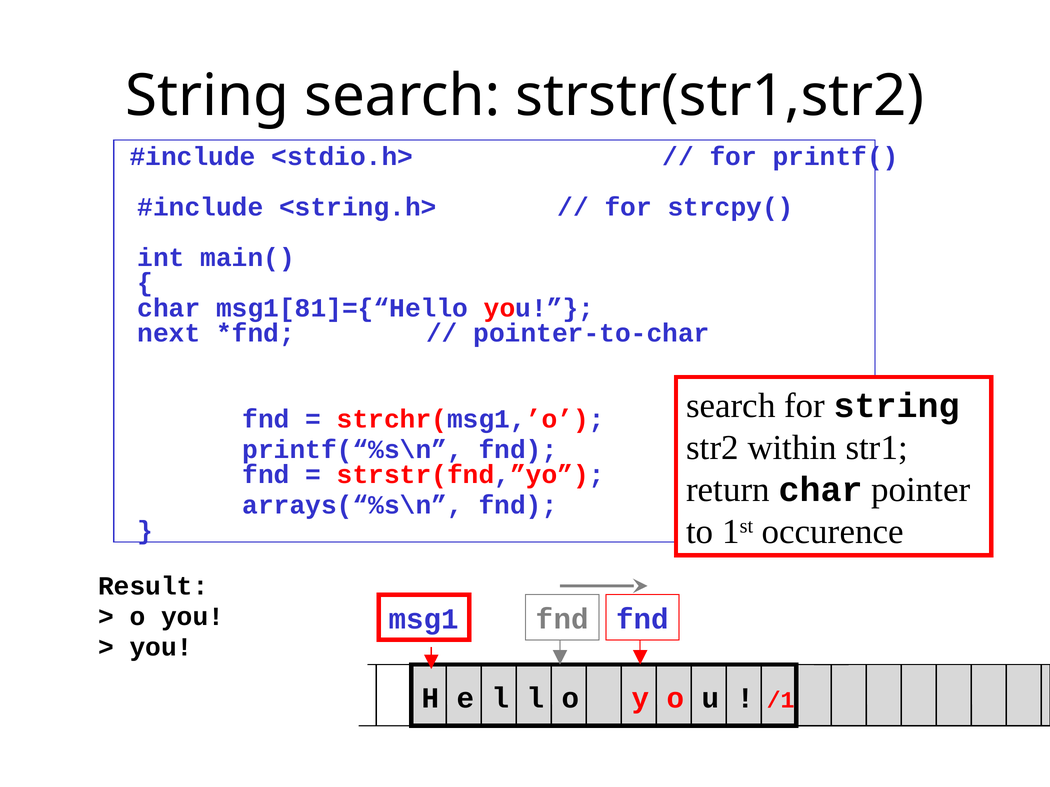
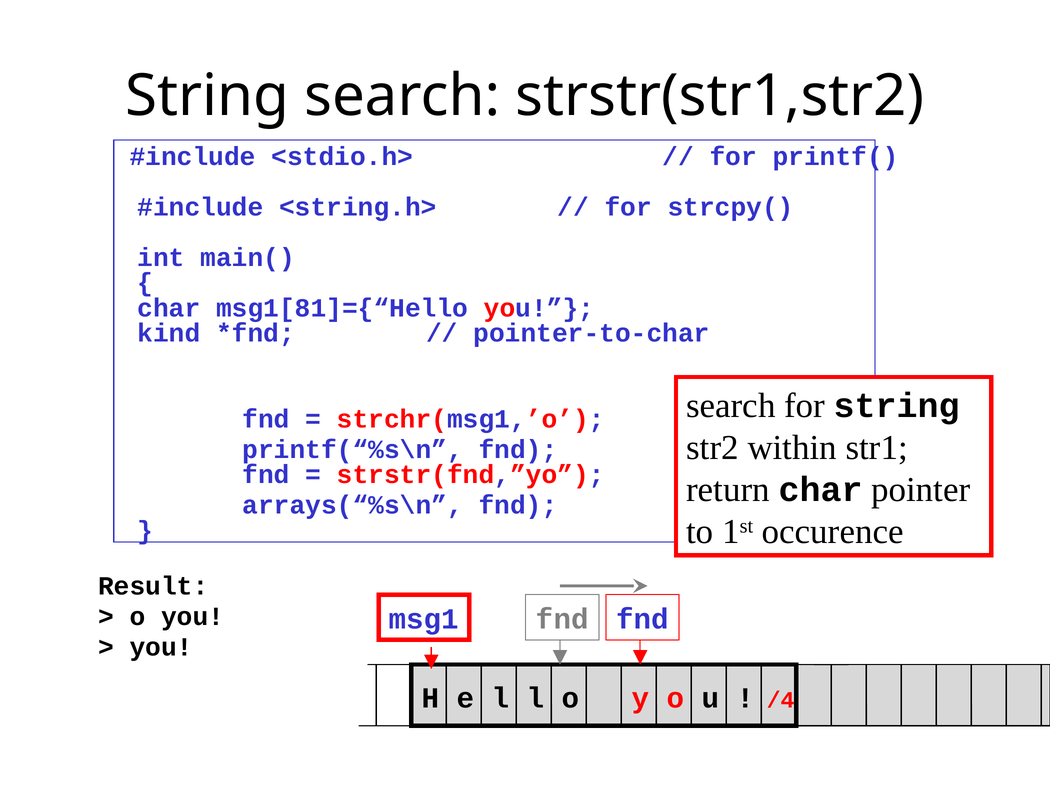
next: next -> kind (169, 333)
/1: /1 -> /4 (781, 700)
